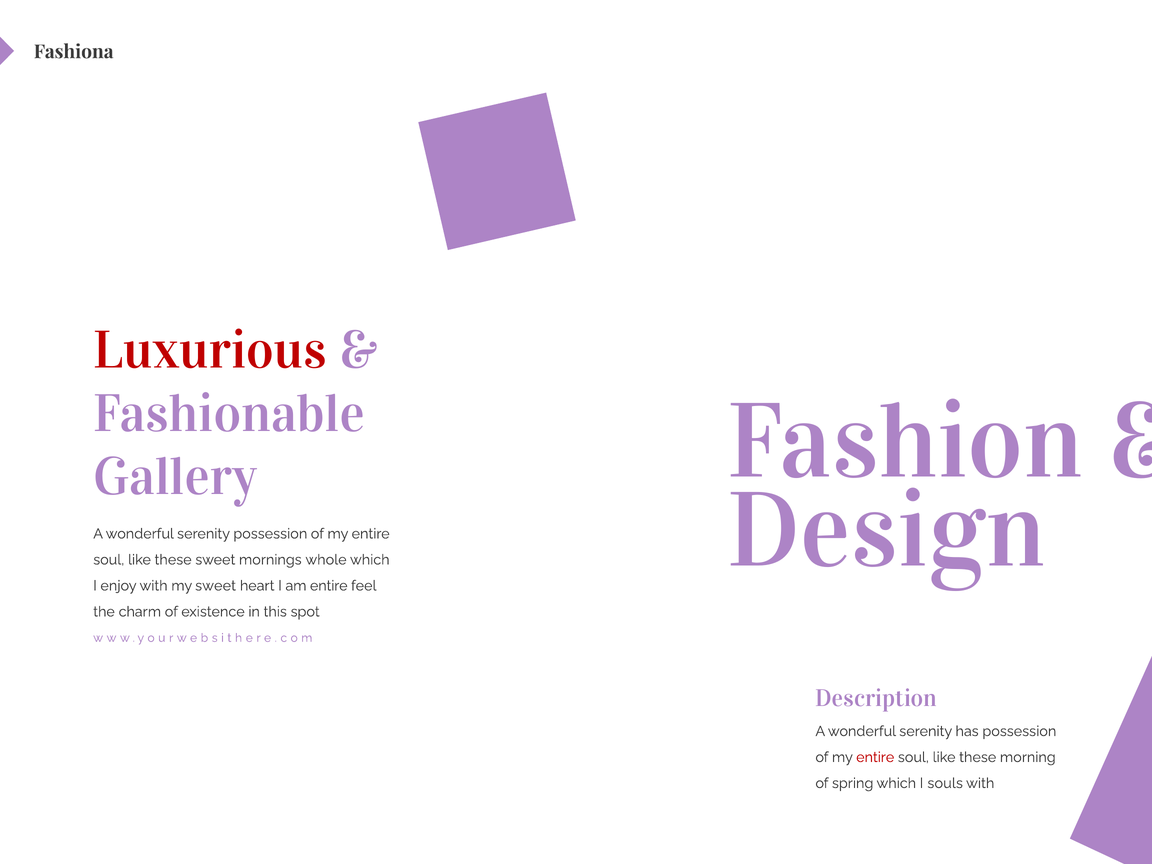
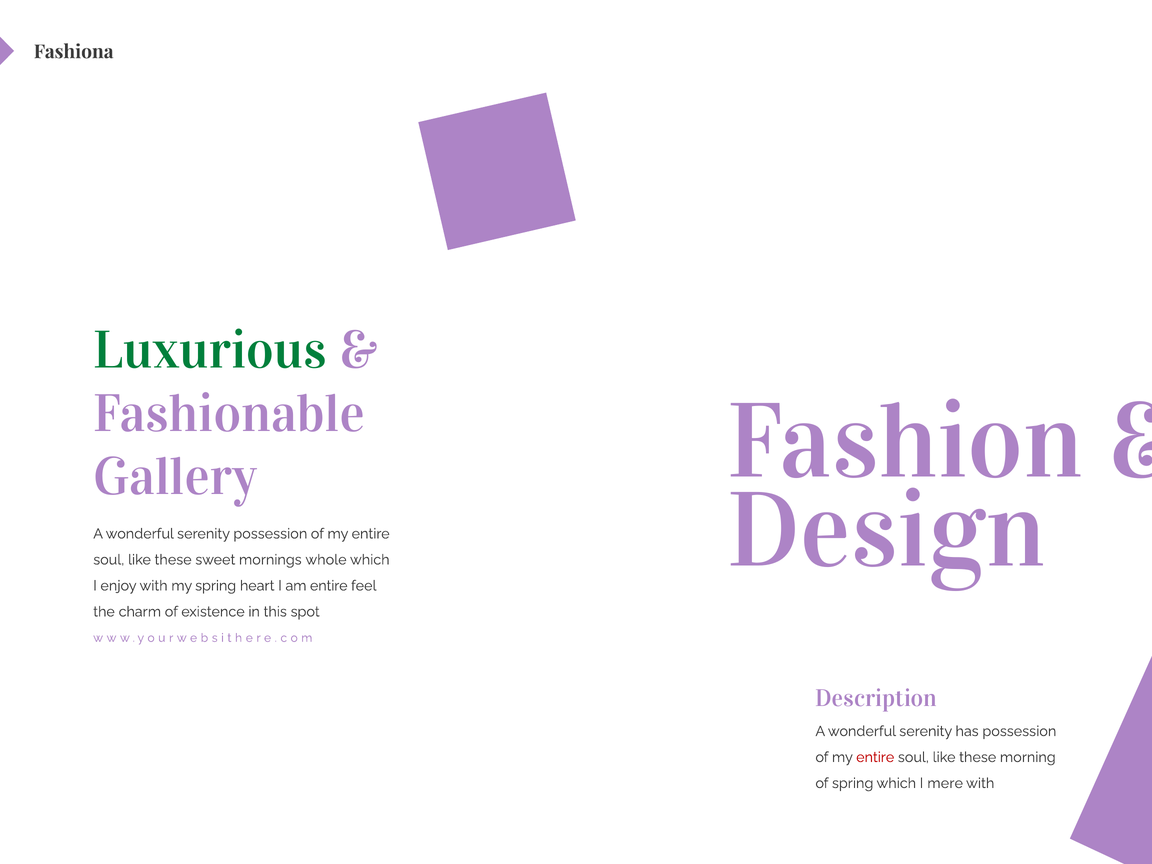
Luxurious colour: red -> green (210, 350)
my sweet: sweet -> spring (216, 586)
souls: souls -> mere (945, 783)
